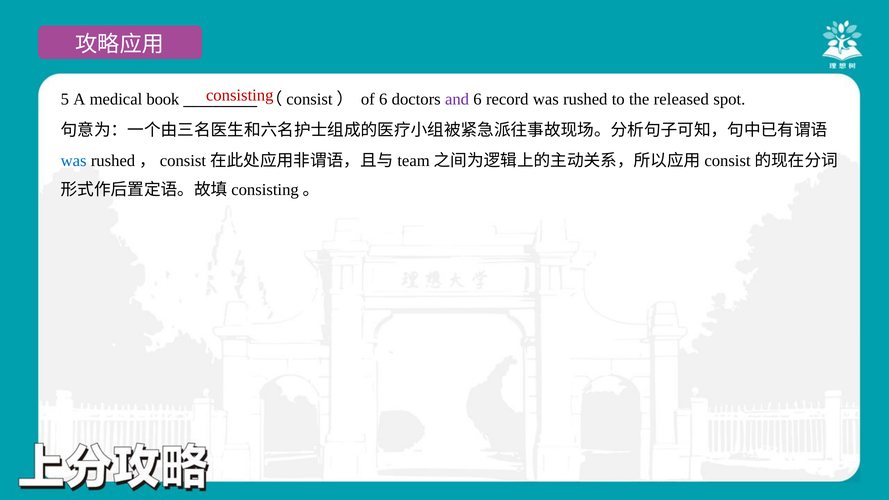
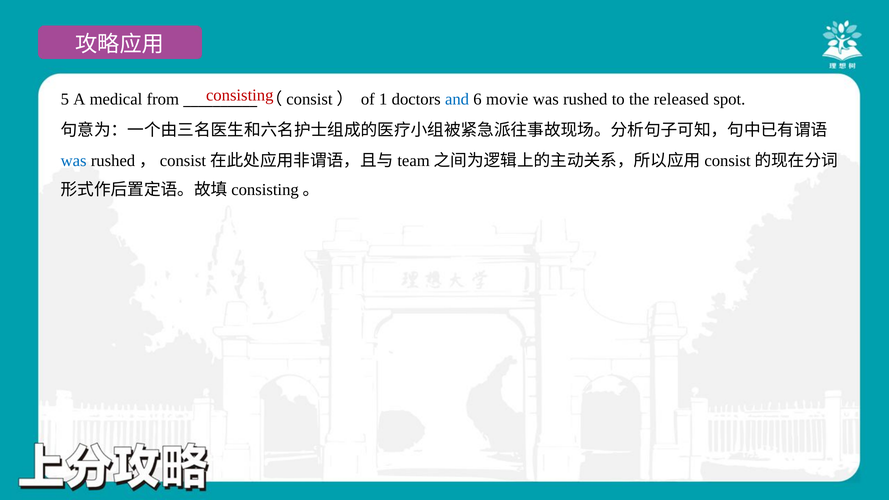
book: book -> from (163, 99)
of 6: 6 -> 1 (383, 99)
and colour: purple -> blue (457, 99)
record: record -> movie (507, 99)
